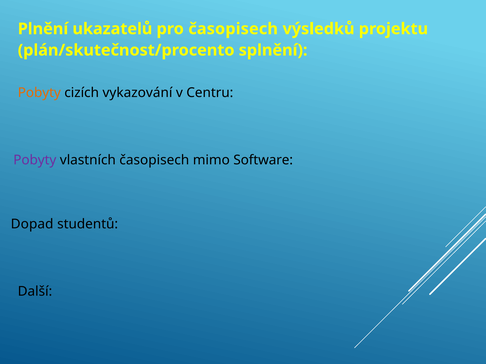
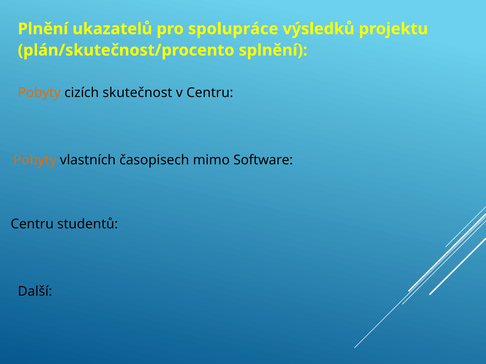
pro časopisech: časopisech -> spolupráce (233, 29)
vykazování: vykazování -> skutečnost (137, 93)
Pobyty colour: purple -> orange (35, 160)
Dopad: Dopad -> Centru (32, 224)
